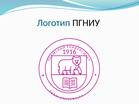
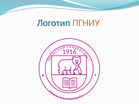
ПГНИУ colour: black -> orange (86, 23)
